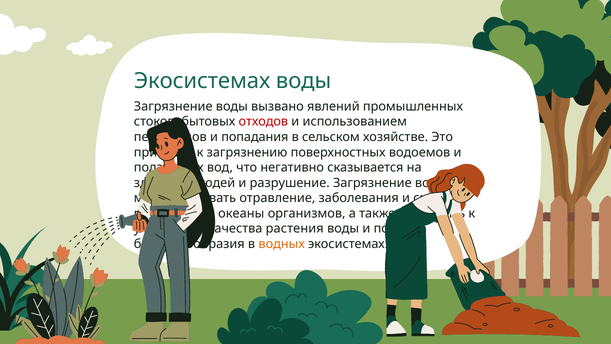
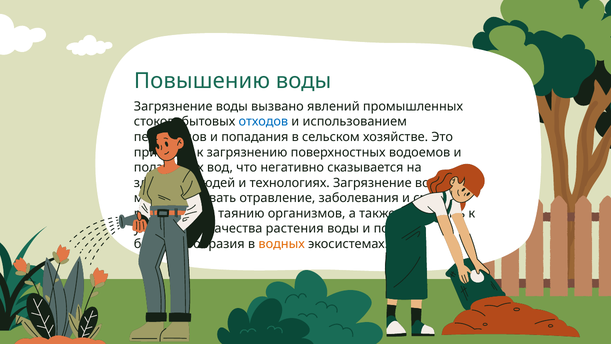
Экосистемах: Экосистемах -> Повышению (202, 81)
отходов colour: red -> blue (263, 122)
разрушение: разрушение -> технологиях (290, 183)
океаны: океаны -> таянию (241, 213)
